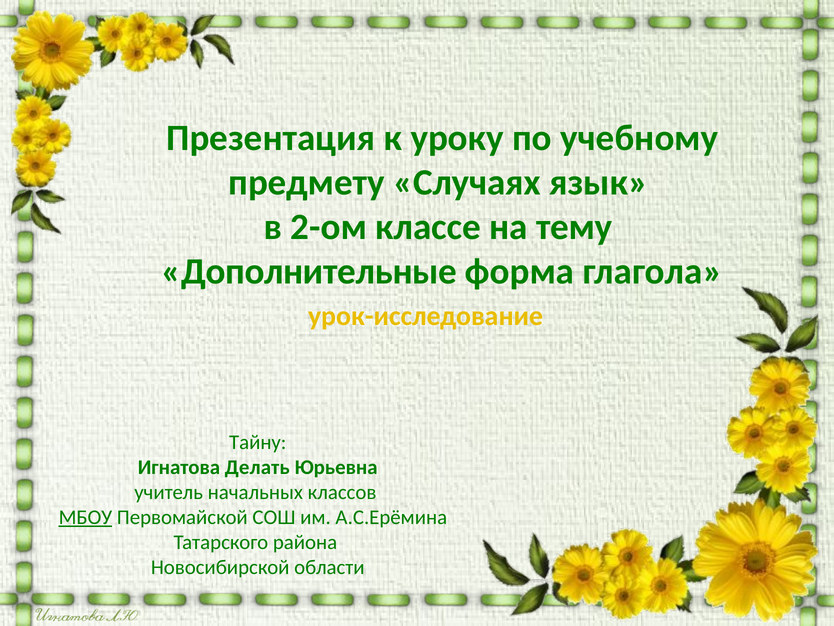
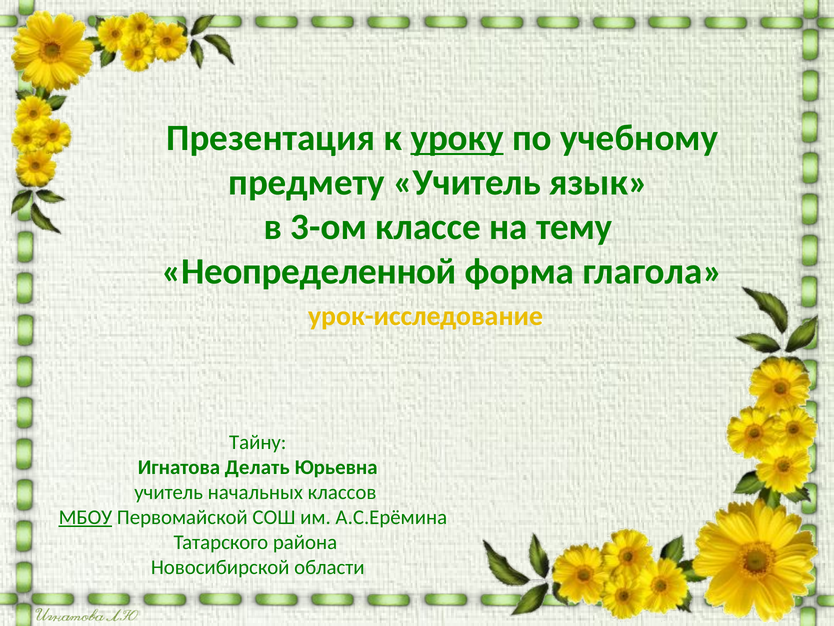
уроку underline: none -> present (457, 138)
предмету Случаях: Случаях -> Учитель (467, 183)
2-ом: 2-ом -> 3-ом (329, 227)
Дополнительные: Дополнительные -> Неопределенной (309, 272)
